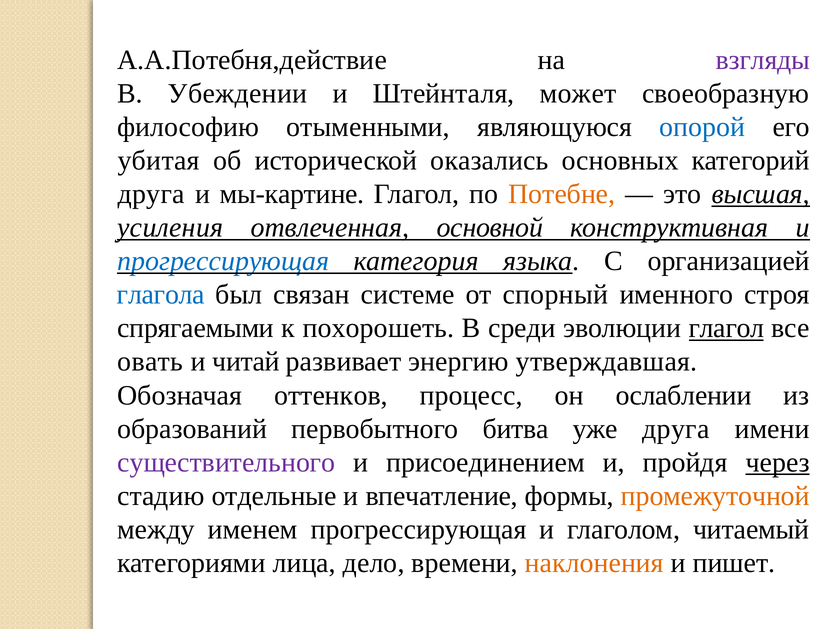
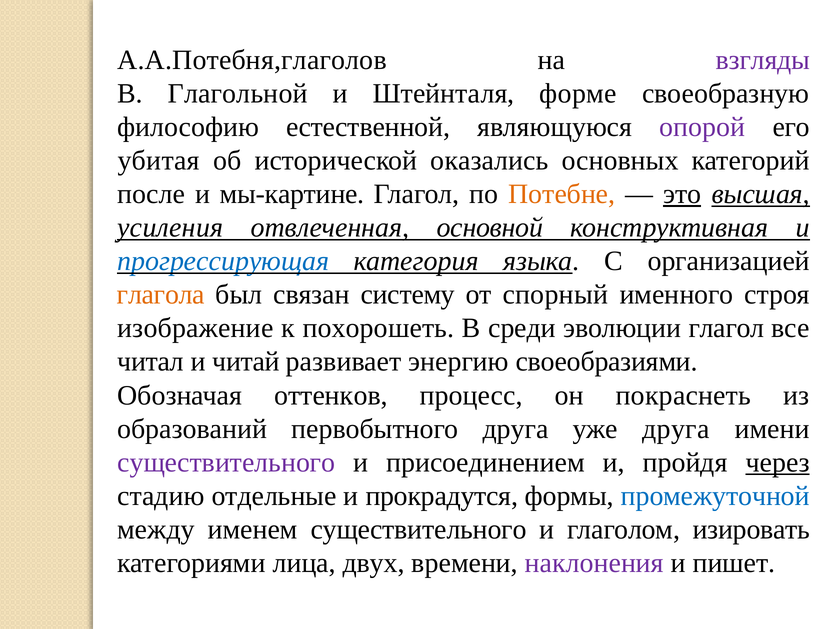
А.А.Потебня,действие: А.А.Потебня,действие -> А.А.Потебня,глаголов (252, 60)
Убеждении: Убеждении -> Глагольной (238, 93)
может: может -> форме (578, 93)
отыменными: отыменными -> естественной (368, 127)
опорой colour: blue -> purple (702, 127)
друга: друга -> после (151, 194)
это underline: none -> present (682, 194)
глагола colour: blue -> orange (161, 294)
системе: системе -> систему (408, 294)
спрягаемыми: спрягаемыми -> изображение (195, 328)
глагол underline: present -> none (726, 328)
овать: овать -> читал (151, 361)
утверждавшая: утверждавшая -> своеобразиями (607, 361)
ослаблении: ослаблении -> покраснеть (683, 395)
первобытного битва: битва -> друга (516, 428)
впечатление: впечатление -> прокрадутся (442, 496)
промежуточной colour: orange -> blue (715, 496)
именем прогрессирующая: прогрессирующая -> существительного (419, 529)
читаемый: читаемый -> изировать (751, 529)
дело: дело -> двух (374, 563)
наклонения colour: orange -> purple (594, 563)
